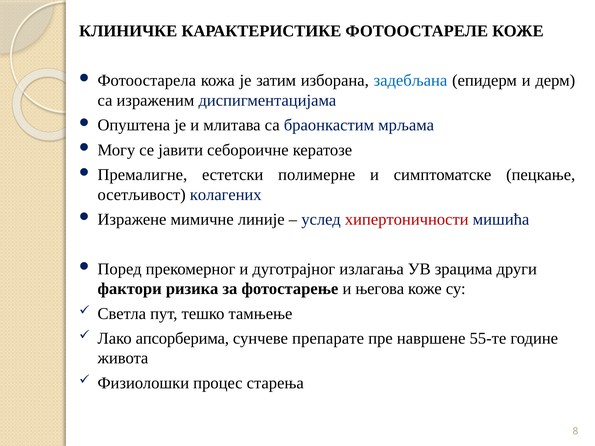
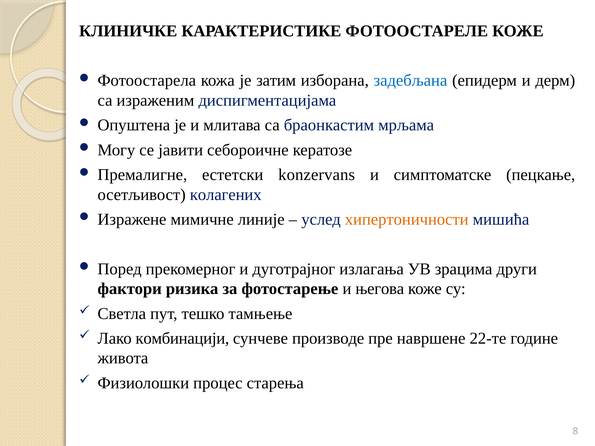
полимерне: полимерне -> konzervans (317, 175)
хипертоничности colour: red -> orange (407, 219)
апсорберима: апсорберима -> комбинацији (182, 339)
препарате: препарате -> производе (328, 339)
55-те: 55-те -> 22-те (488, 339)
